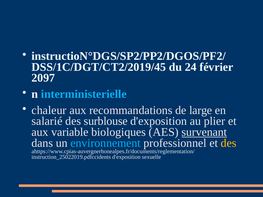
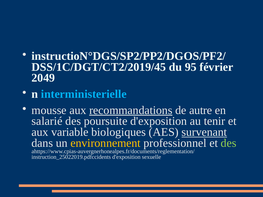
24: 24 -> 95 (191, 67)
2097: 2097 -> 2049 (43, 78)
chaleur: chaleur -> mousse (49, 110)
recommandations underline: none -> present (131, 110)
large: large -> autre (201, 110)
surblouse: surblouse -> poursuite (106, 121)
plier: plier -> tenir (215, 121)
environnement colour: light blue -> yellow (106, 143)
des colour: yellow -> light green (229, 143)
